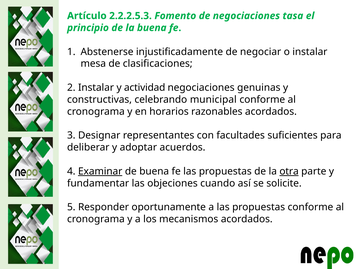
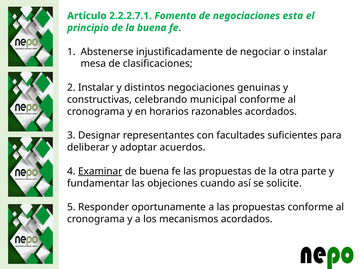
2.2.2.5.3: 2.2.2.5.3 -> 2.2.2.7.1 (131, 16)
tasa: tasa -> esta (293, 16)
actividad: actividad -> distintos (145, 88)
otra underline: present -> none (289, 171)
